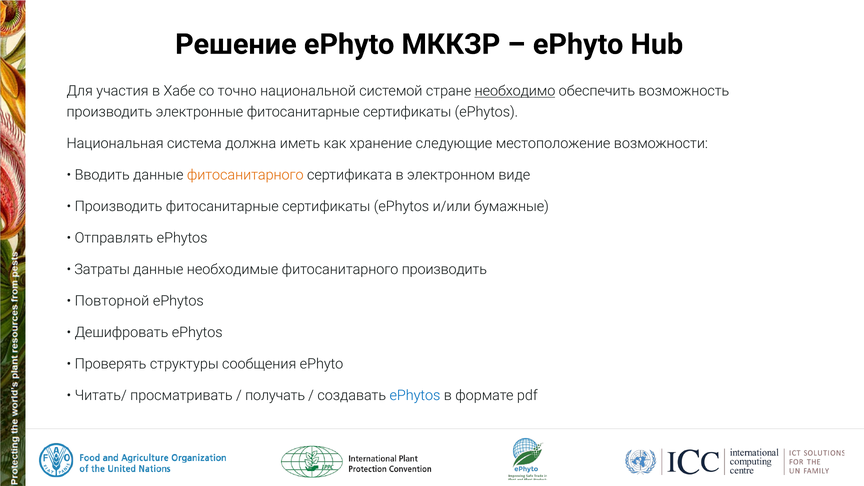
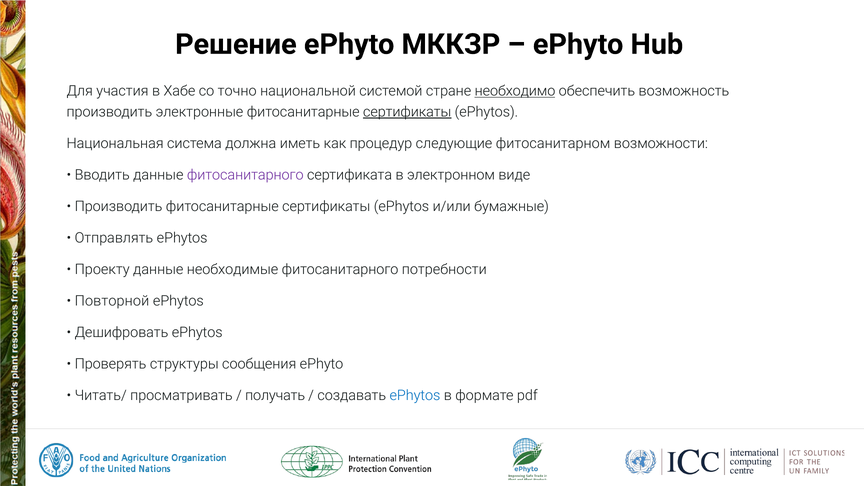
сертификаты underline: none -> present (407, 112)
хранение: хранение -> процедур (381, 143)
местоположение: местоположение -> фитосанитарном (553, 143)
фитосанитарного colour: orange -> purple (245, 175)
Затраты: Затраты -> Проекту (102, 269)
фитосанитарного производить: производить -> потребности (444, 269)
